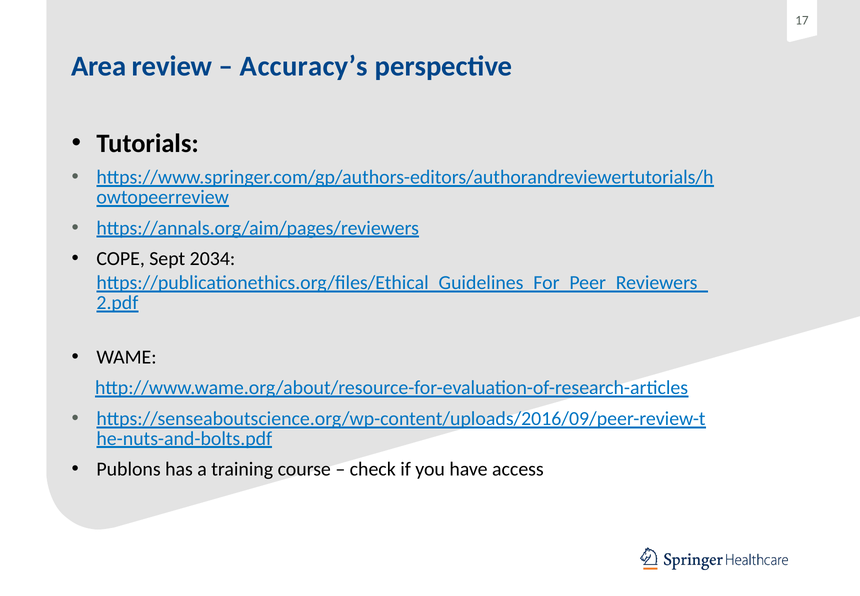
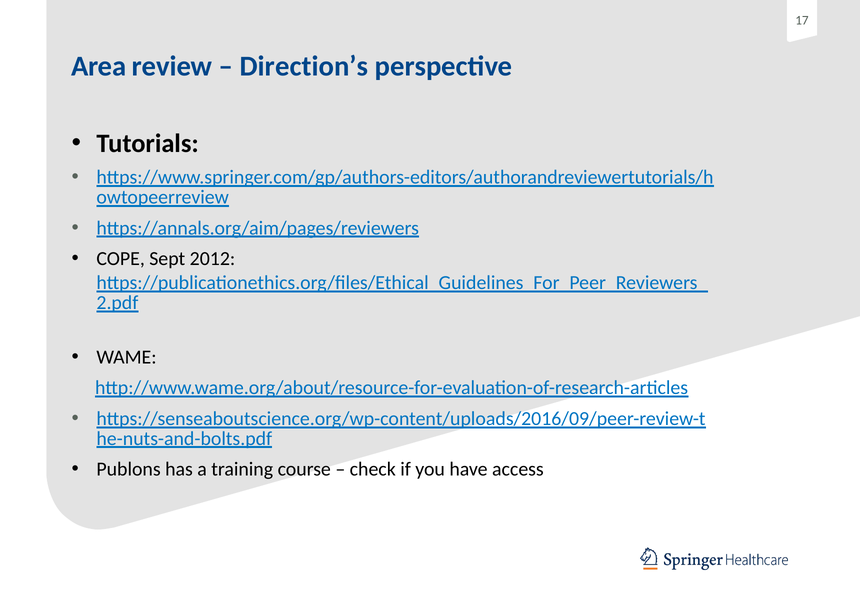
Accuracy’s: Accuracy’s -> Direction’s (304, 66)
2034: 2034 -> 2012 (212, 259)
